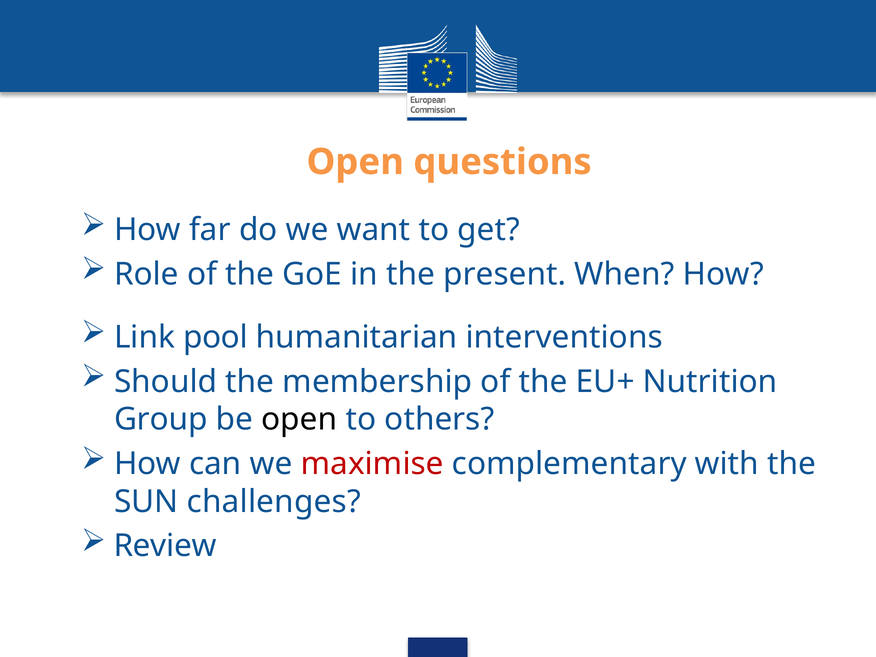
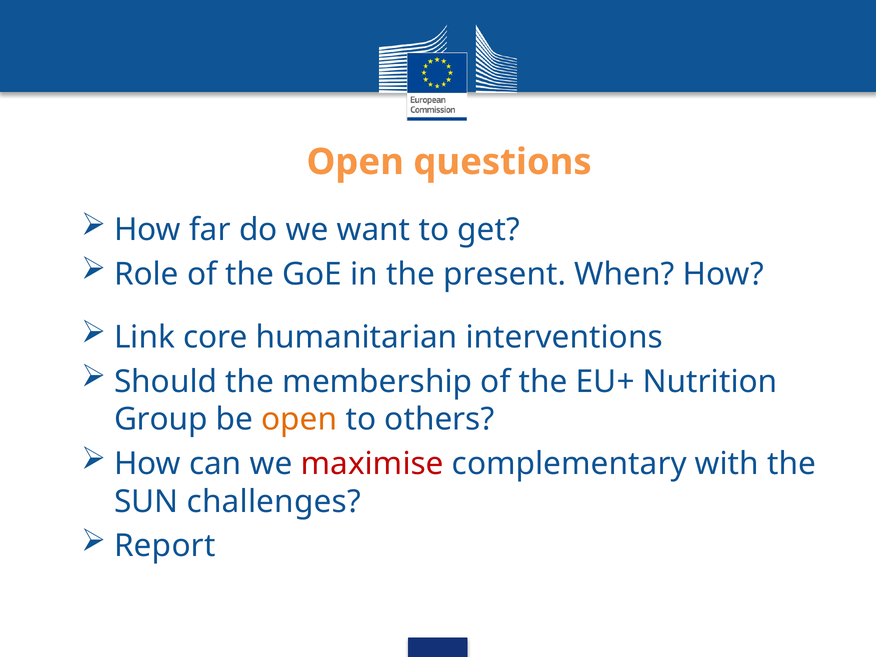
pool: pool -> core (215, 337)
open colour: black -> orange (299, 420)
Review: Review -> Report (165, 546)
